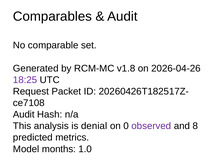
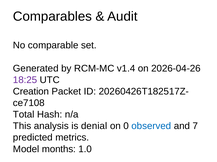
v1.8: v1.8 -> v1.4 (126, 69)
Request: Request -> Creation (31, 92)
Audit: Audit -> Total (24, 115)
observed colour: purple -> blue (151, 127)
8: 8 -> 7 (195, 127)
